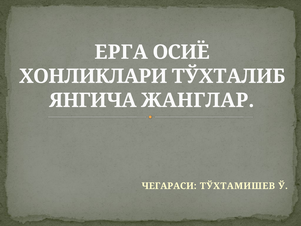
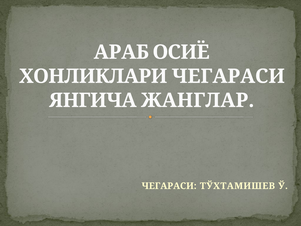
ЕРГА: ЕРГА -> АРАБ (121, 52)
ХОНЛИКЛАРИ ТЎХТАЛИБ: ТЎХТАЛИБ -> ЧЕГАРАСИ (228, 76)
